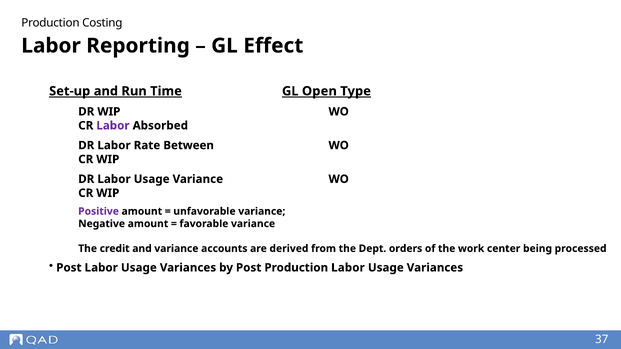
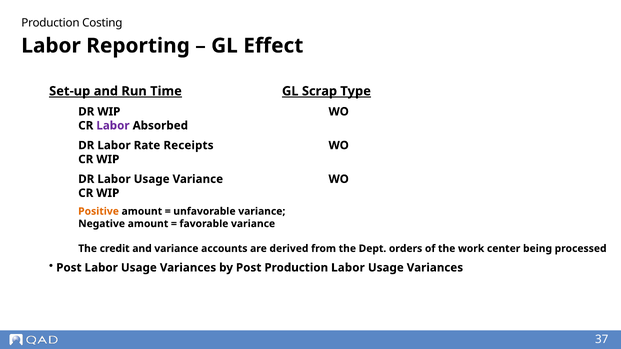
Open: Open -> Scrap (319, 91)
Between: Between -> Receipts (188, 145)
Positive colour: purple -> orange (99, 211)
